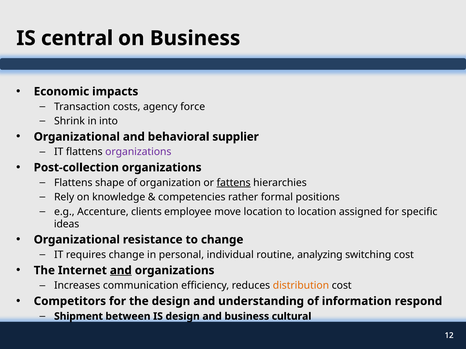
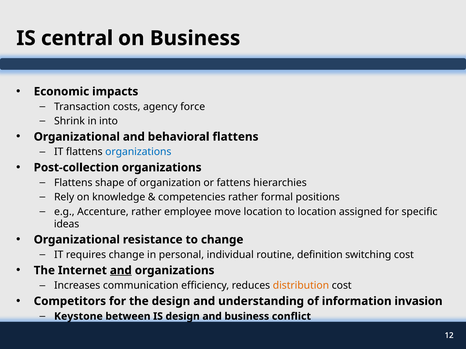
behavioral supplier: supplier -> flattens (235, 137)
organizations colour: purple -> blue (138, 152)
fattens underline: present -> none (234, 183)
Accenture clients: clients -> rather (146, 212)
analyzing: analyzing -> definition (320, 255)
respond: respond -> invasion (418, 302)
Shipment: Shipment -> Keystone (78, 317)
cultural: cultural -> conflict (291, 317)
